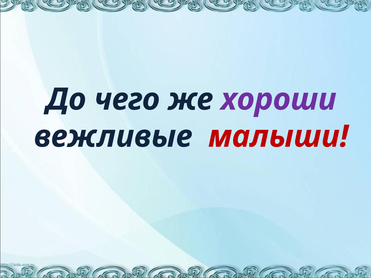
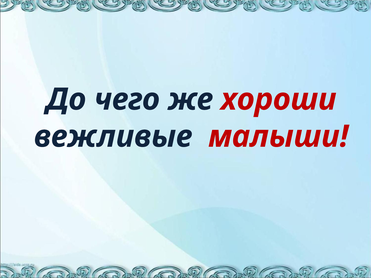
хороши colour: purple -> red (279, 100)
